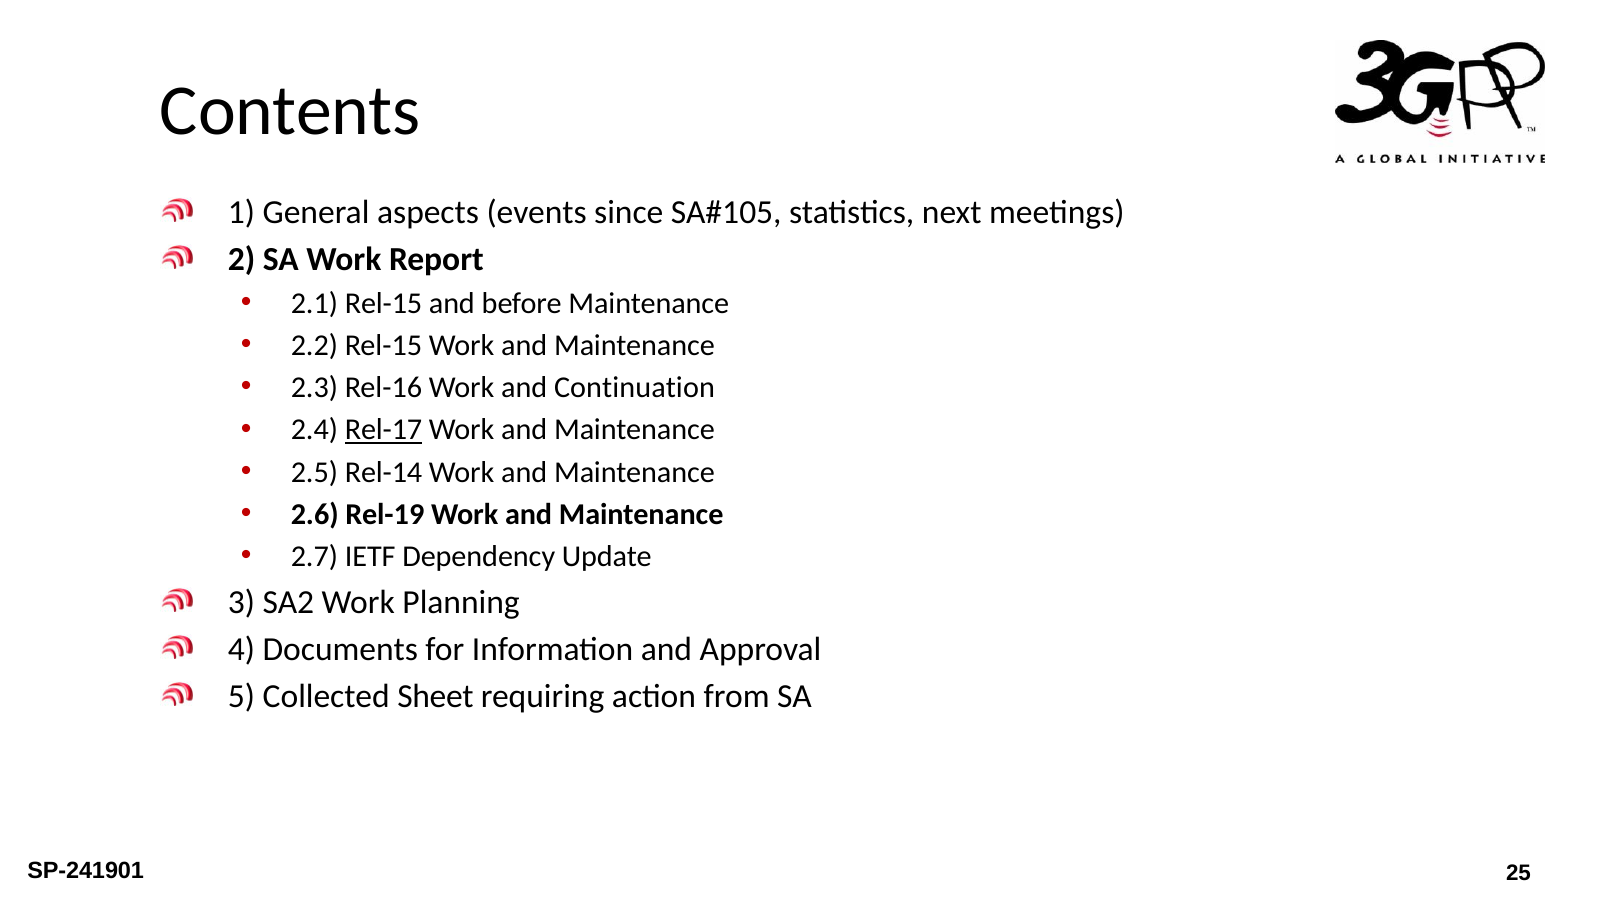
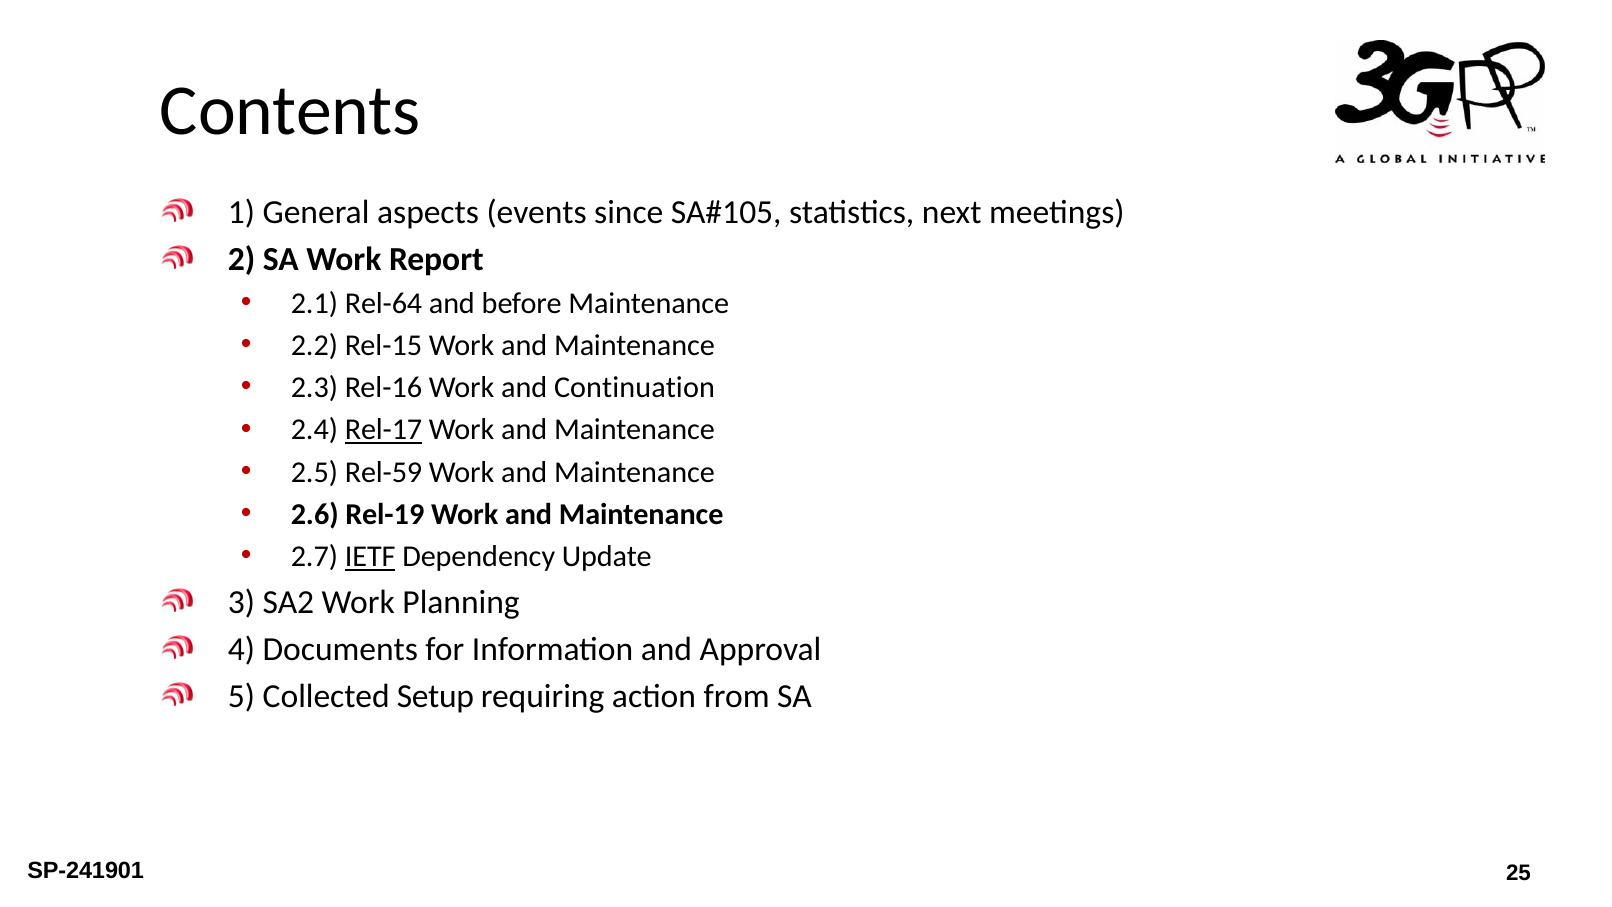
2.1 Rel-15: Rel-15 -> Rel-64 (384, 303)
Rel-14: Rel-14 -> Rel-59 (384, 472)
IETF underline: none -> present (370, 557)
Sheet: Sheet -> Setup (435, 696)
